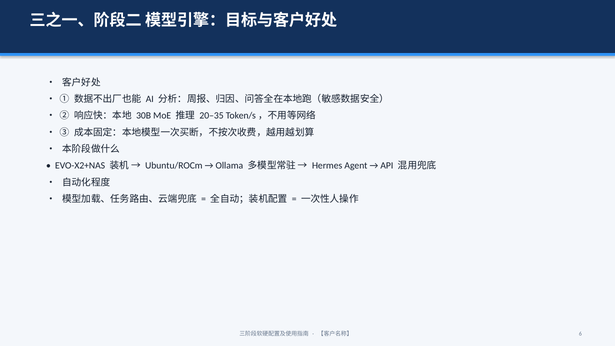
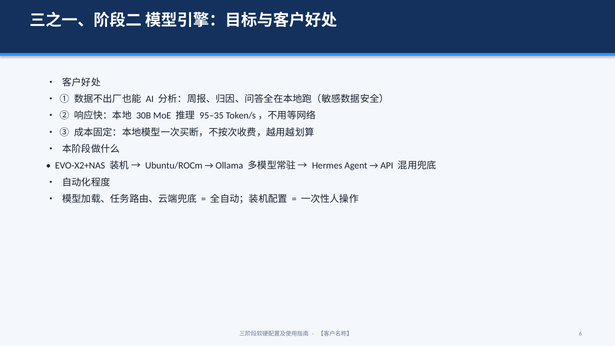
20–35: 20–35 -> 95–35 (212, 116)
